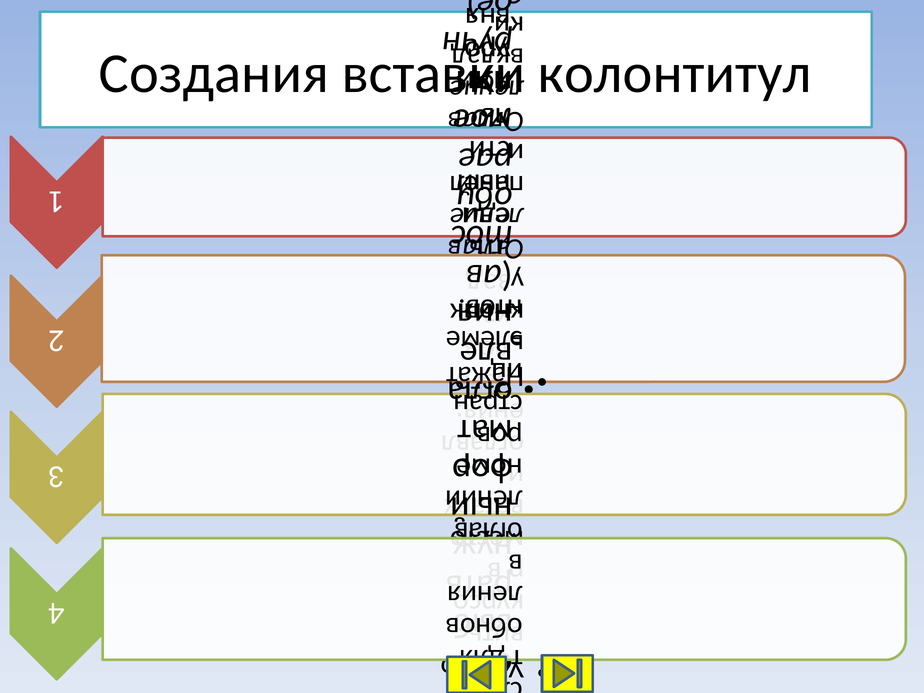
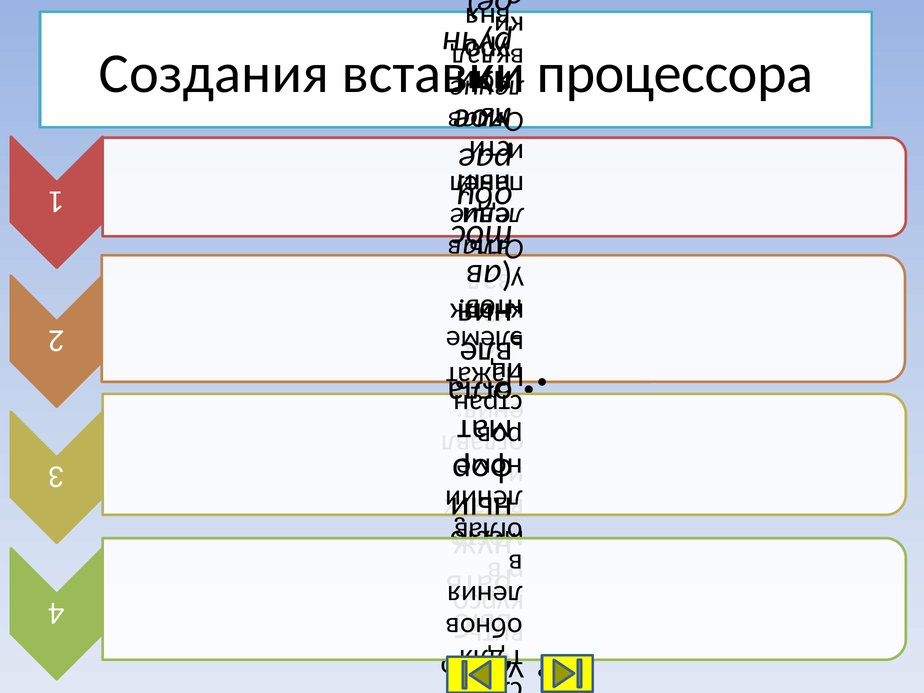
колонтитул: колонтитул -> процессора (675, 73)
